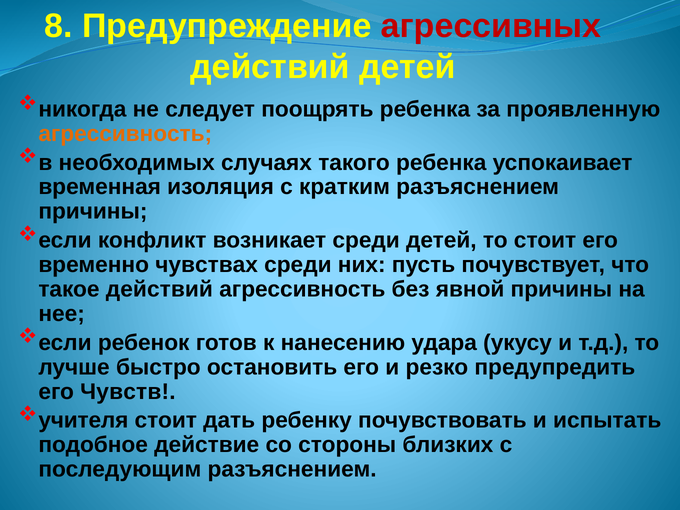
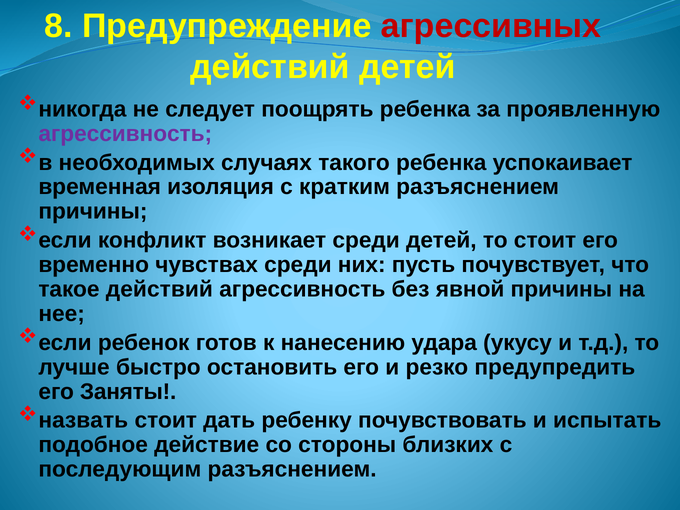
агрессивность colour: orange -> purple (125, 134)
Чувств: Чувств -> Заняты (128, 392)
учителя: учителя -> назвать (83, 420)
